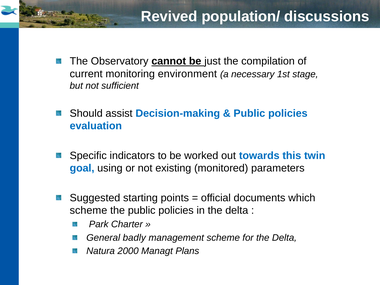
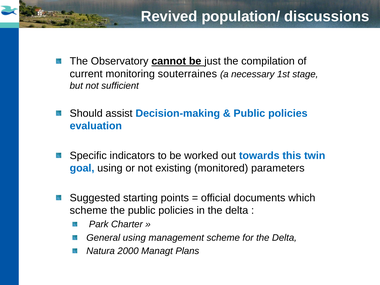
environment: environment -> souterraines (187, 74)
General badly: badly -> using (134, 238)
